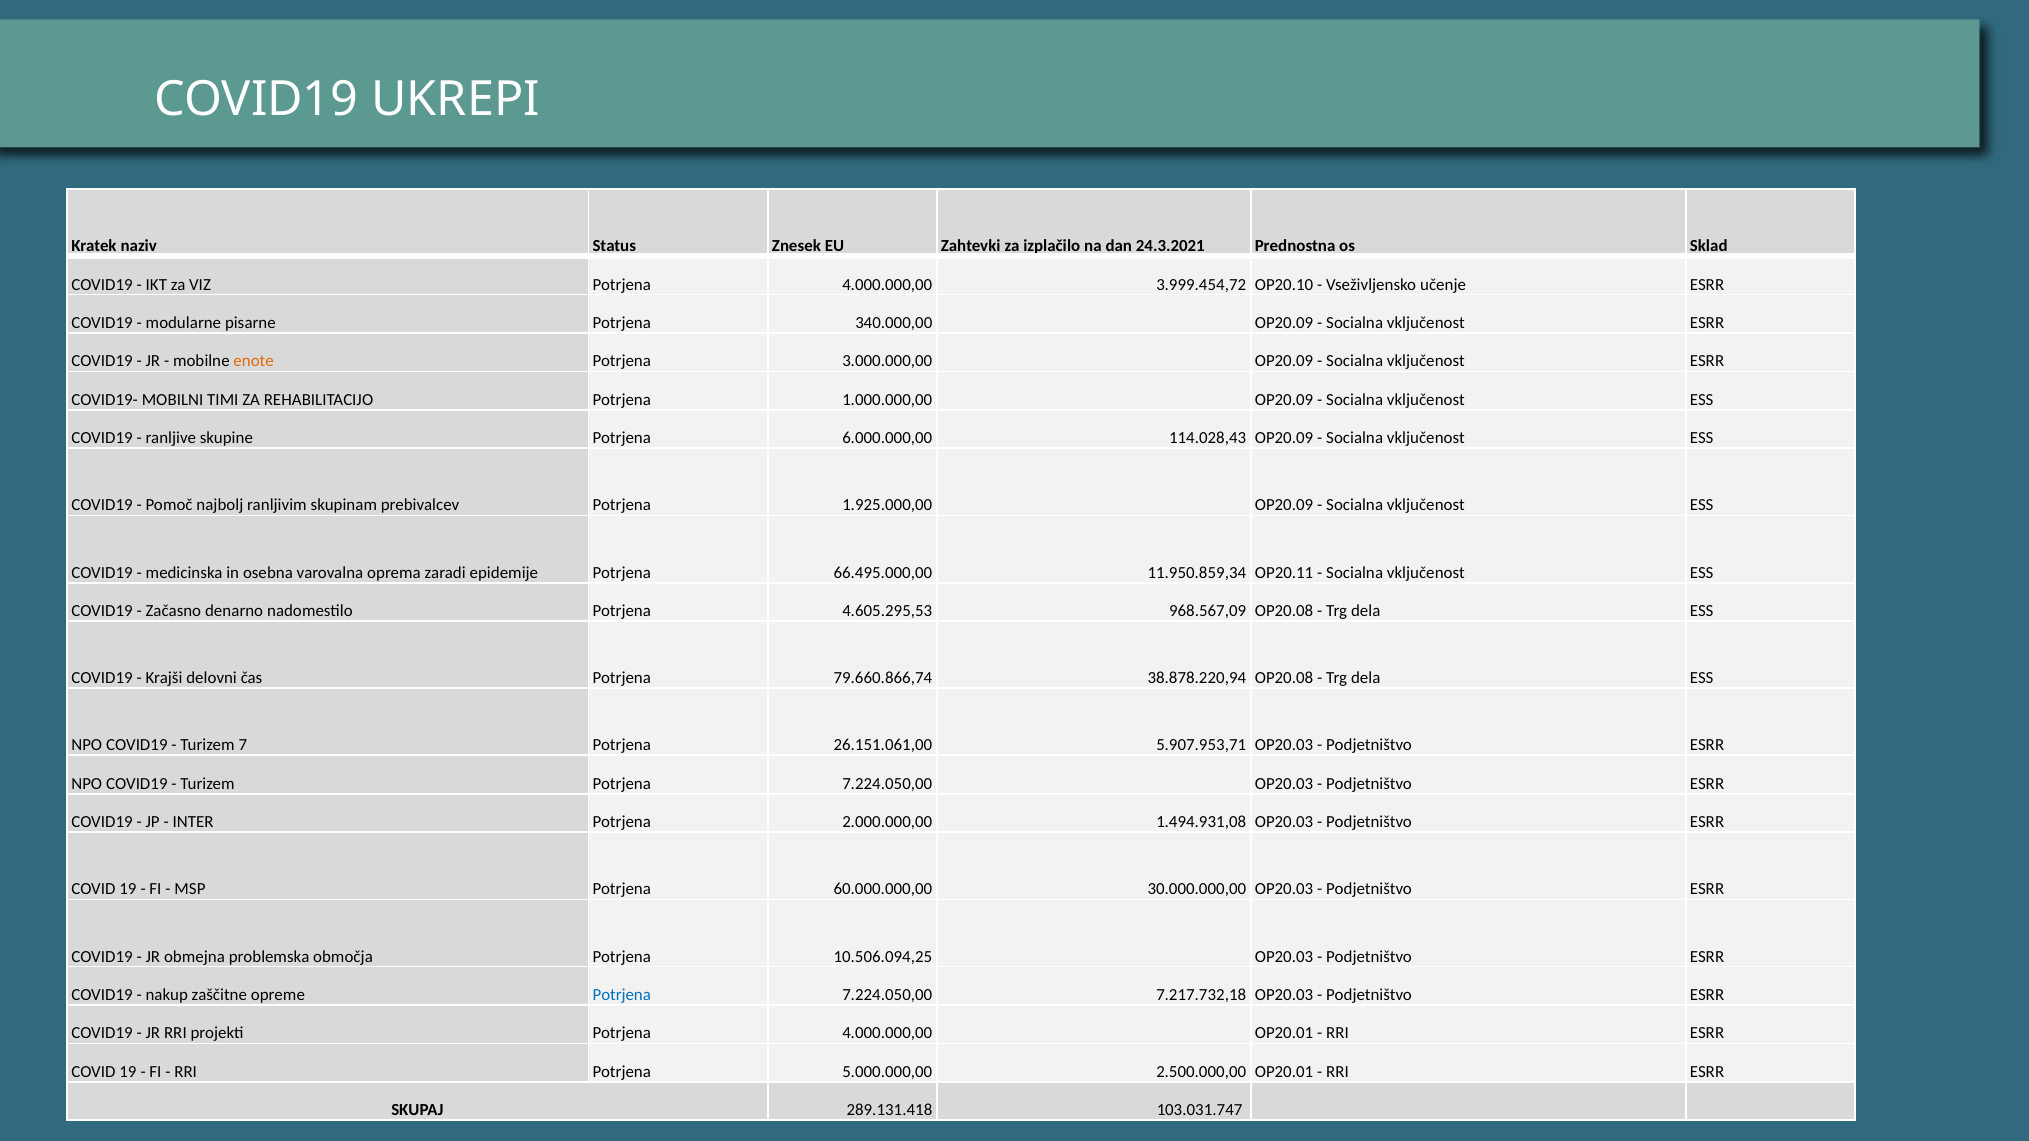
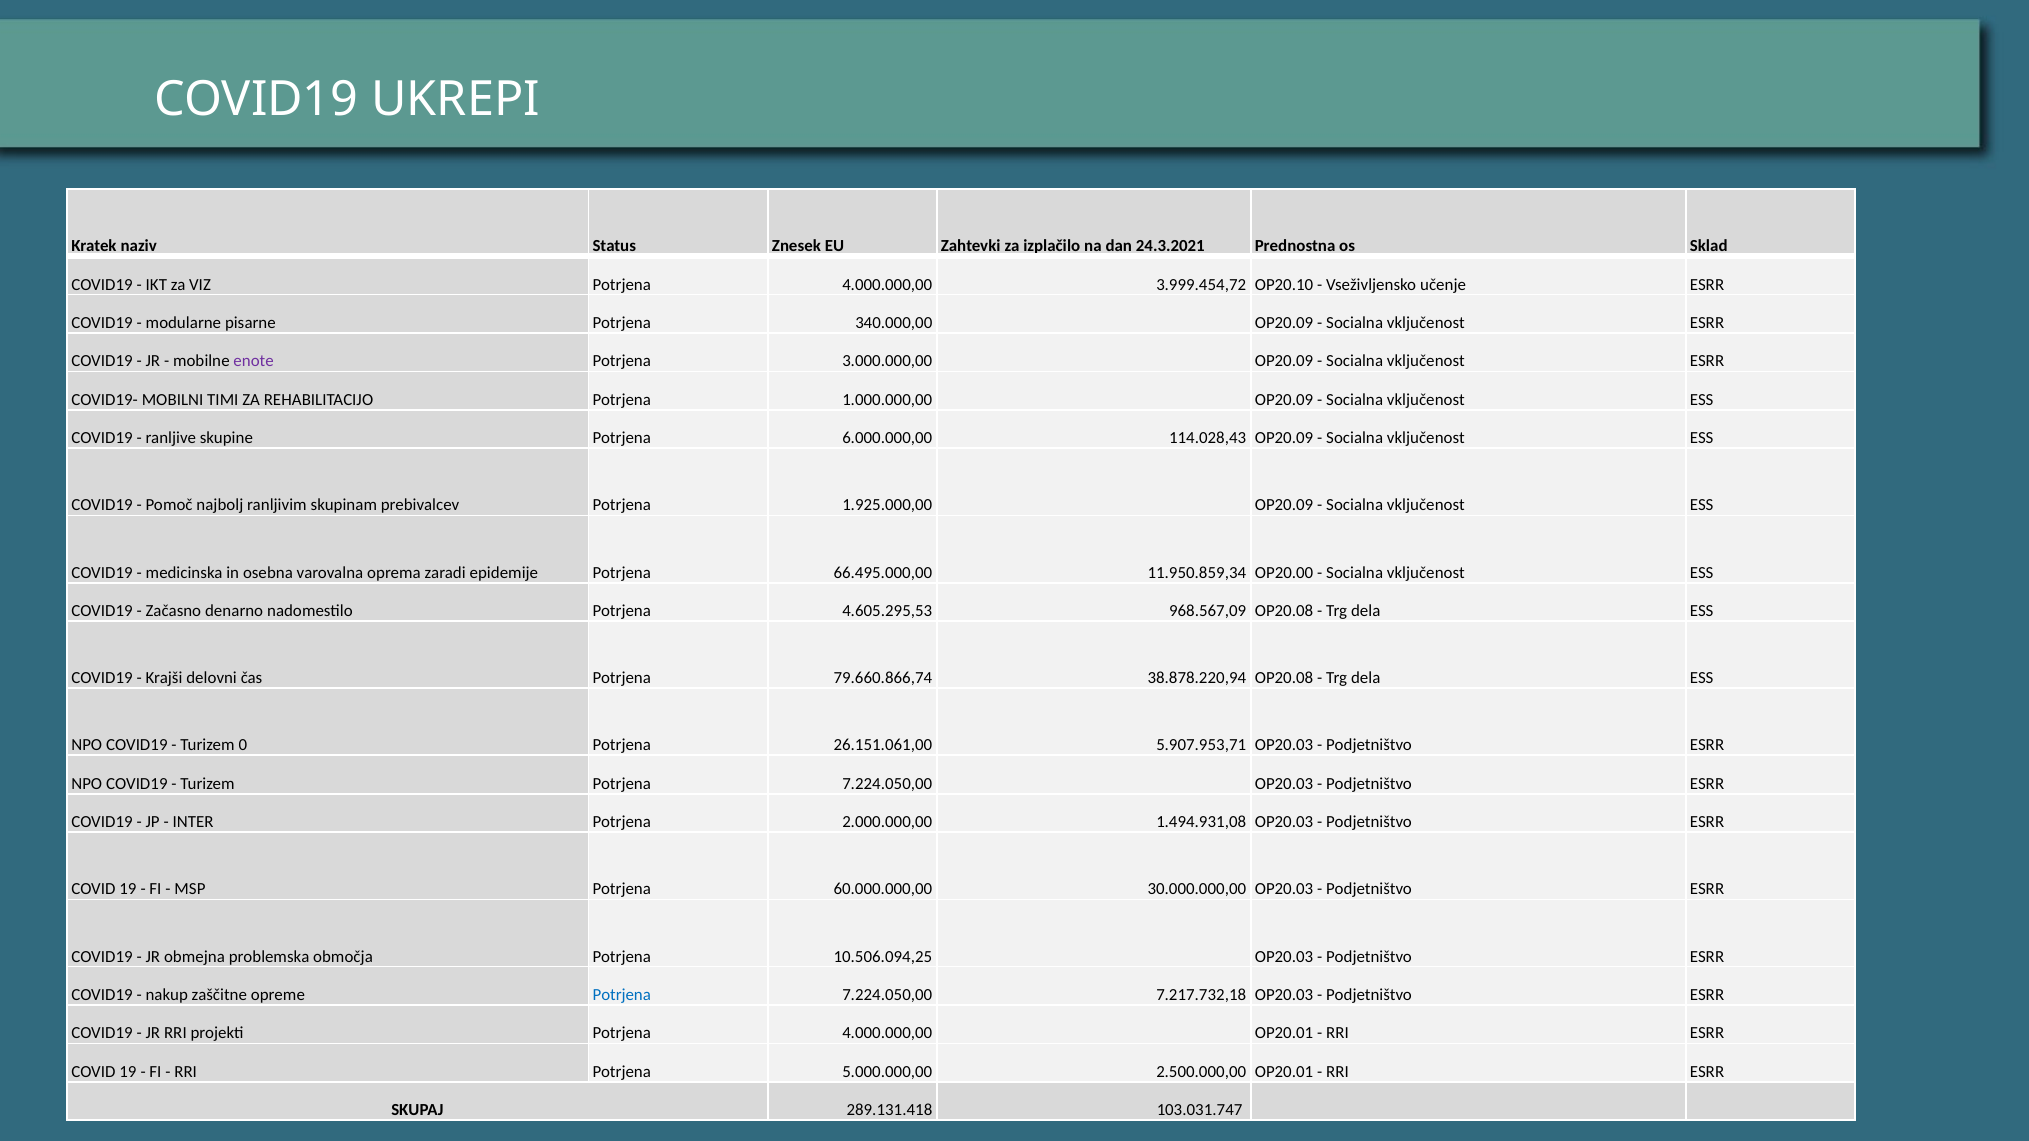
enote colour: orange -> purple (254, 361)
OP20.11: OP20.11 -> OP20.00 (1284, 573)
7: 7 -> 0 (243, 745)
